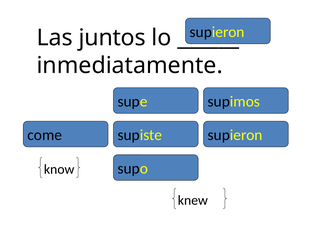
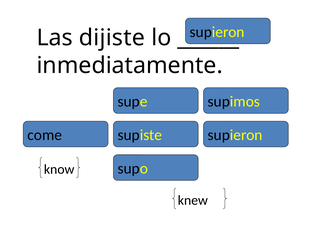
juntos: juntos -> dijiste (112, 38)
